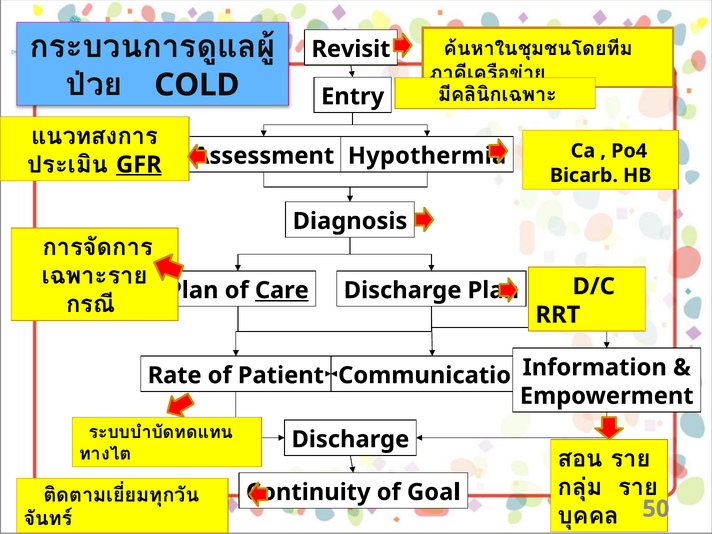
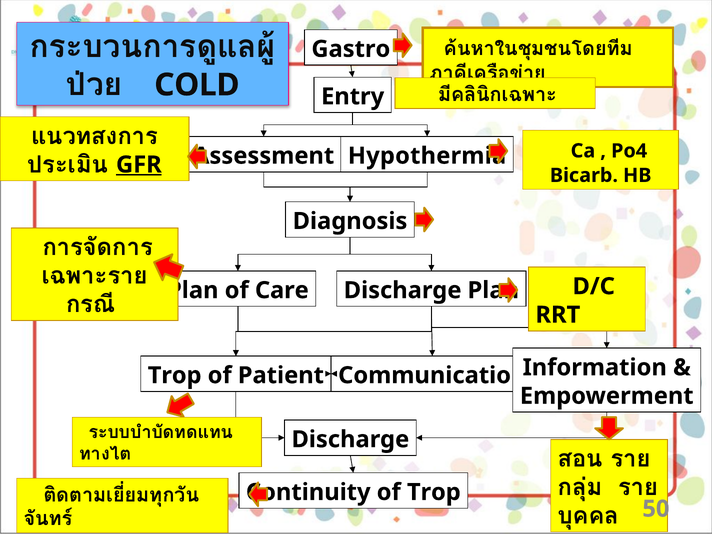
Revisit: Revisit -> Gastro (351, 49)
Care underline: present -> none (282, 290)
Rate: Rate -> Trop (175, 375)
of Goal: Goal -> Trop (434, 492)
